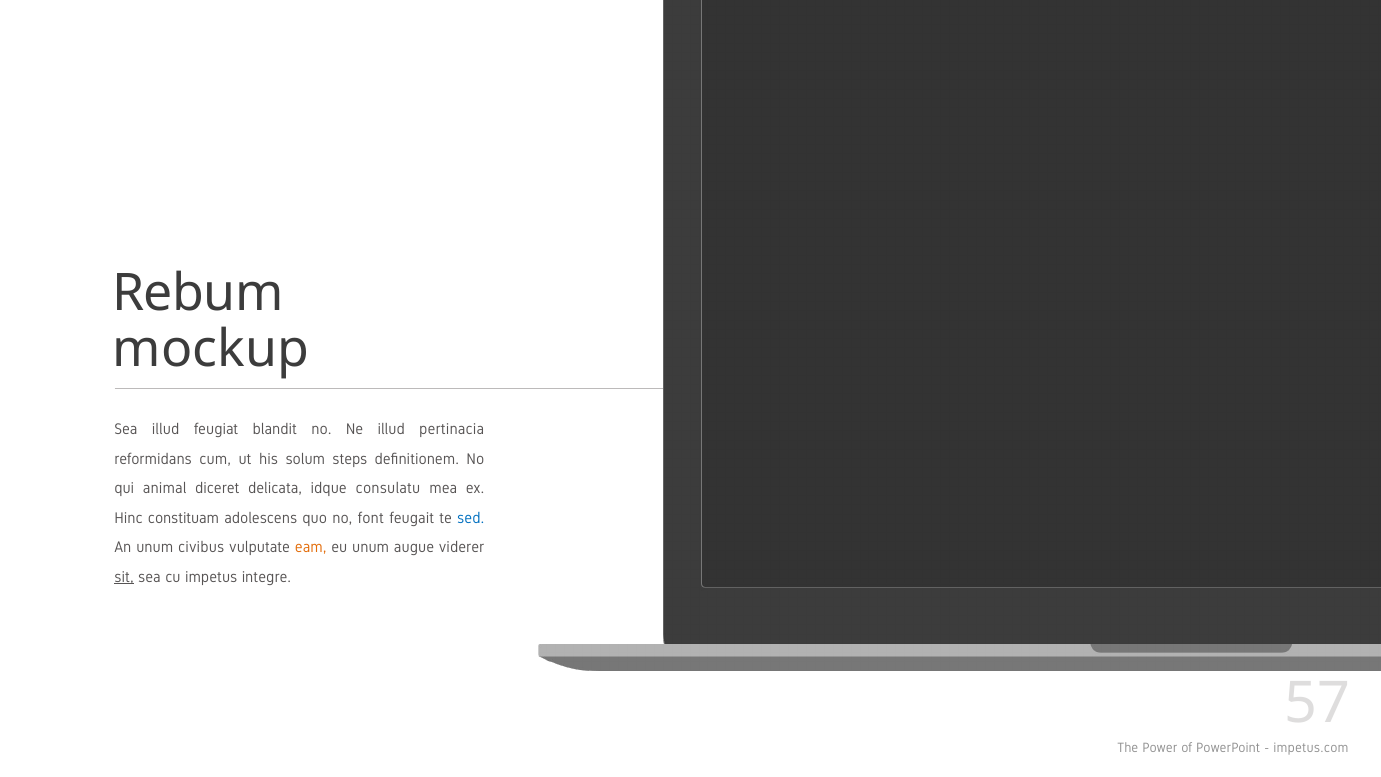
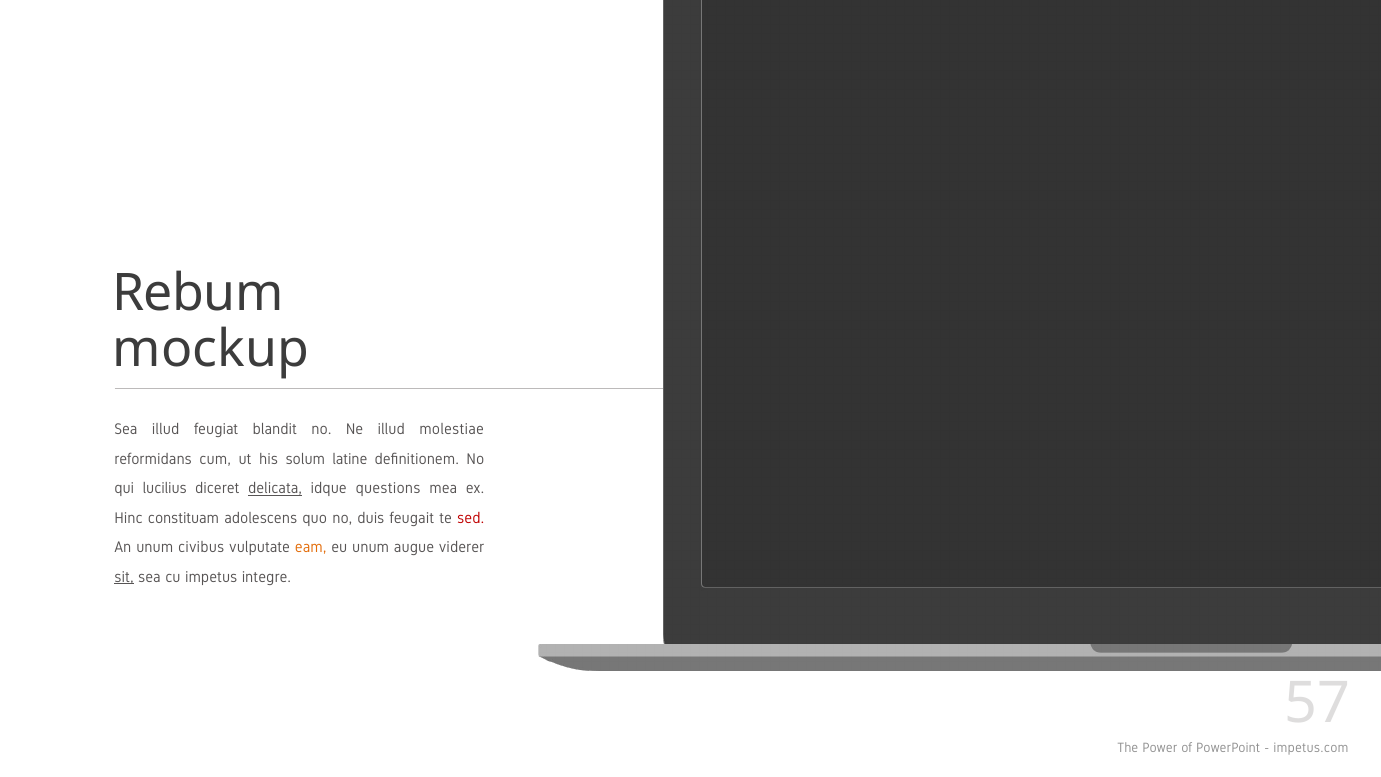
pertinacia: pertinacia -> molestiae (452, 430)
steps: steps -> latine (350, 459)
animal: animal -> lucilius (165, 488)
delicata underline: none -> present (275, 488)
consulatu: consulatu -> questions (388, 488)
font: font -> duis (371, 518)
sed colour: blue -> red (471, 518)
